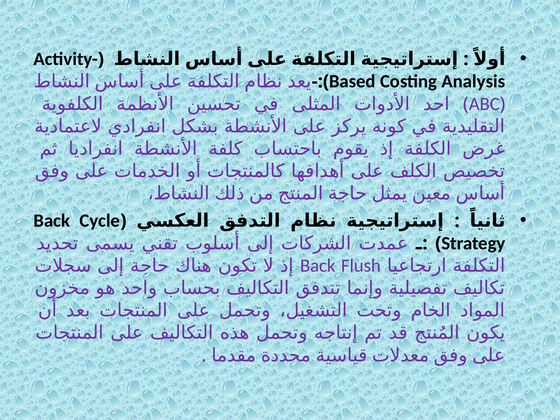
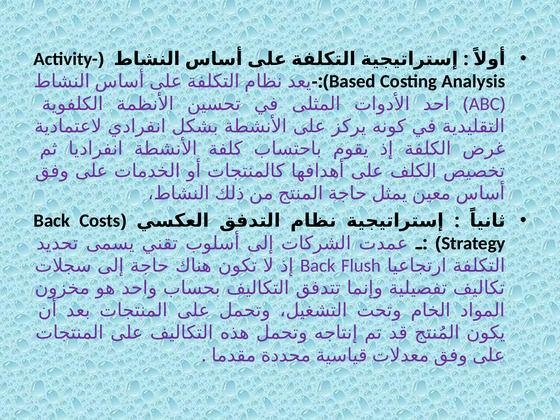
Cycle: Cycle -> Costs (100, 221)
